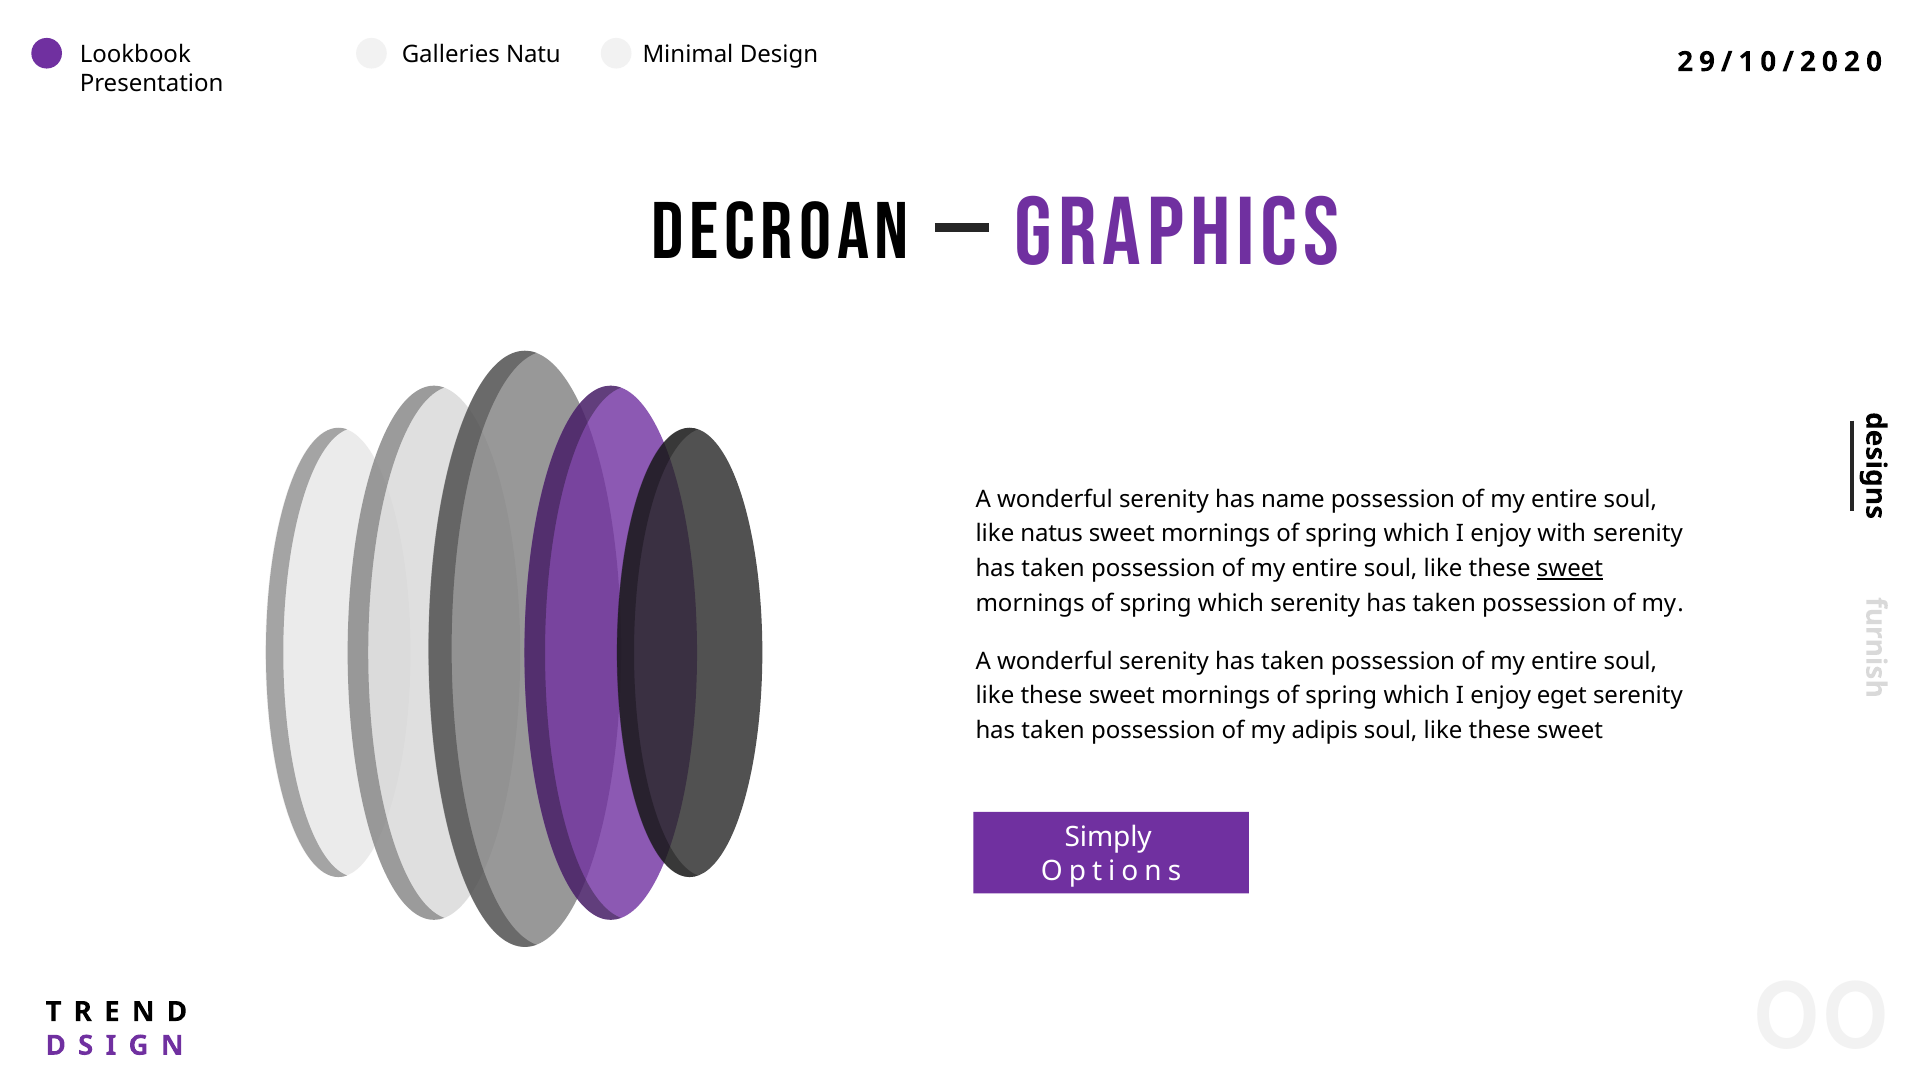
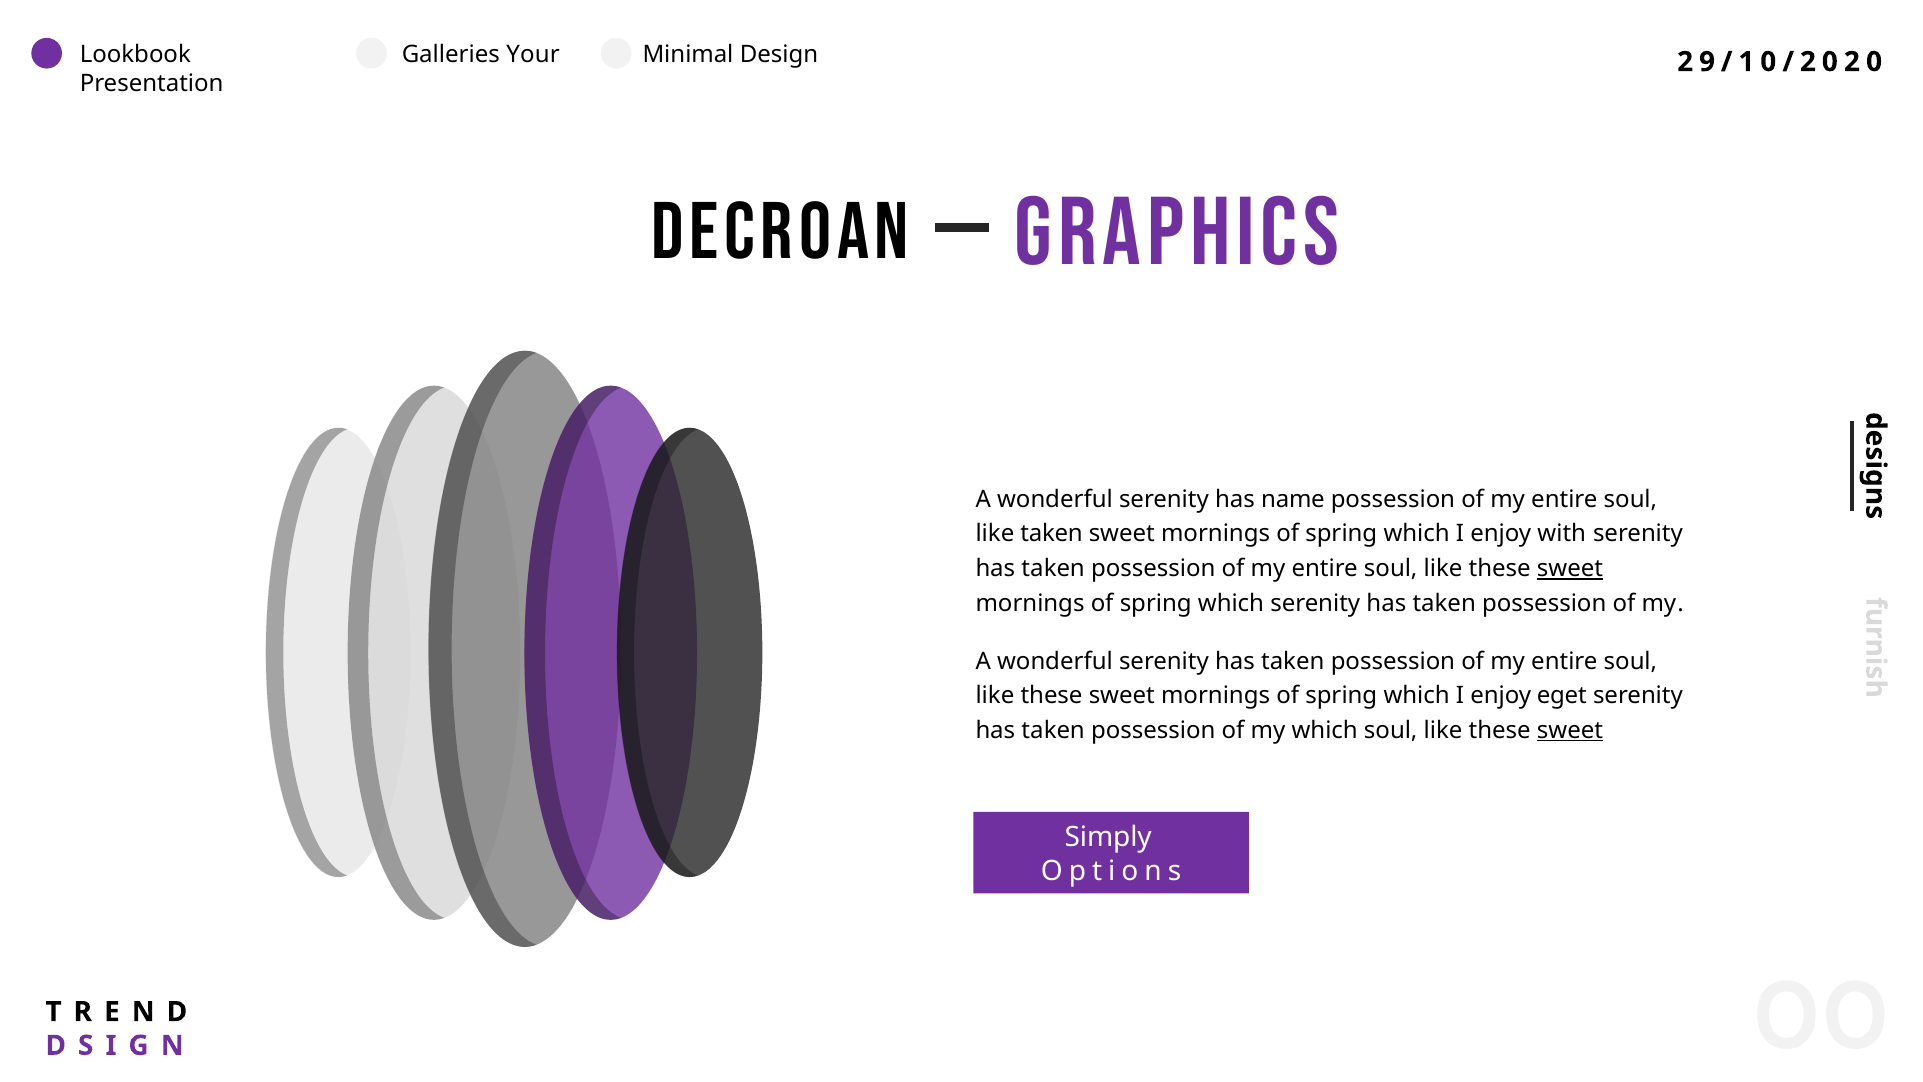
Natu: Natu -> Your (533, 55)
like natus: natus -> taken (1052, 534)
my adipis: adipis -> which (1325, 730)
sweet underline: none -> present (1570, 730)
